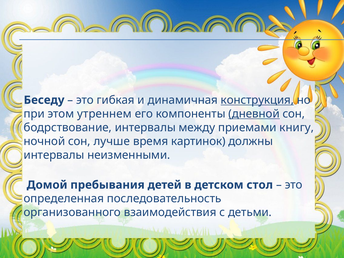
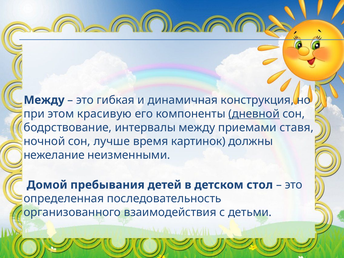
Беседу: Беседу -> Между (44, 100)
конструкция underline: present -> none (257, 100)
утреннем: утреннем -> красивую (104, 114)
книгу: книгу -> ставя (297, 128)
интервалы: интервалы -> нежелание (54, 155)
